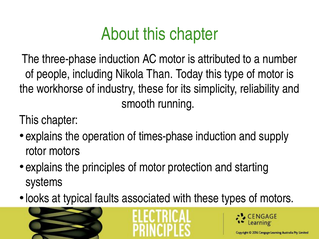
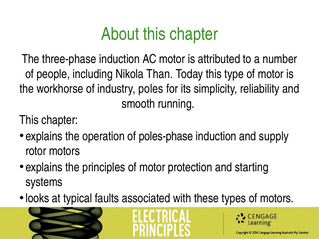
industry these: these -> poles (151, 89)
times-phase: times-phase -> poles-phase (166, 136)
